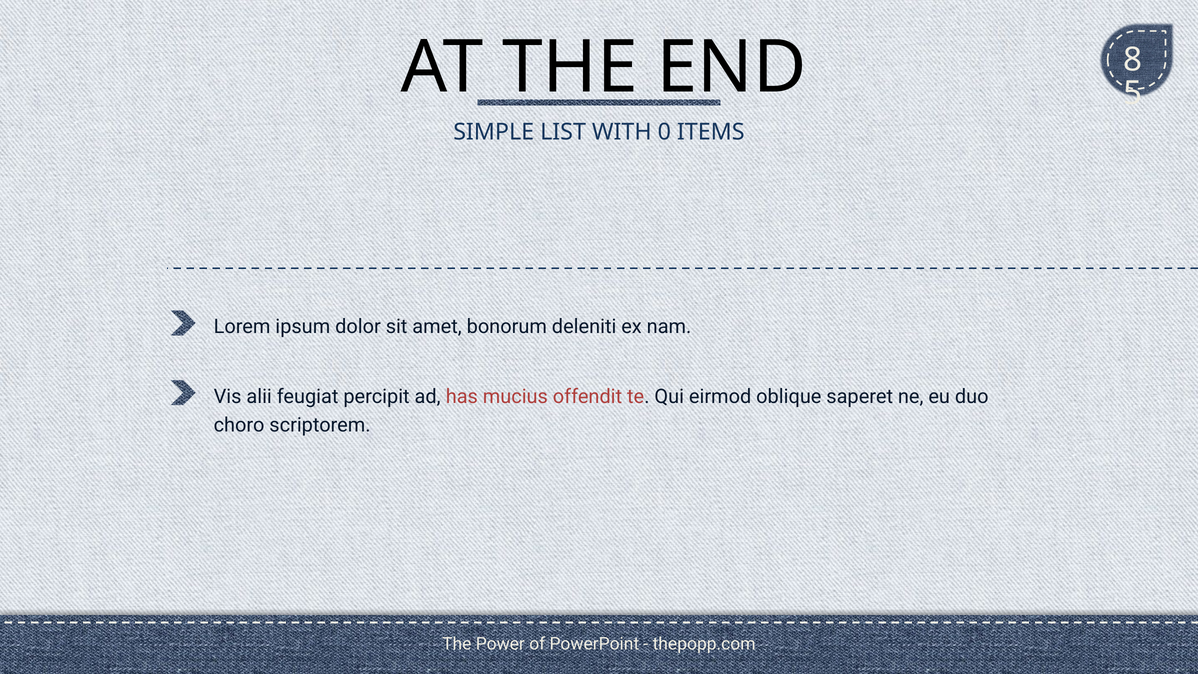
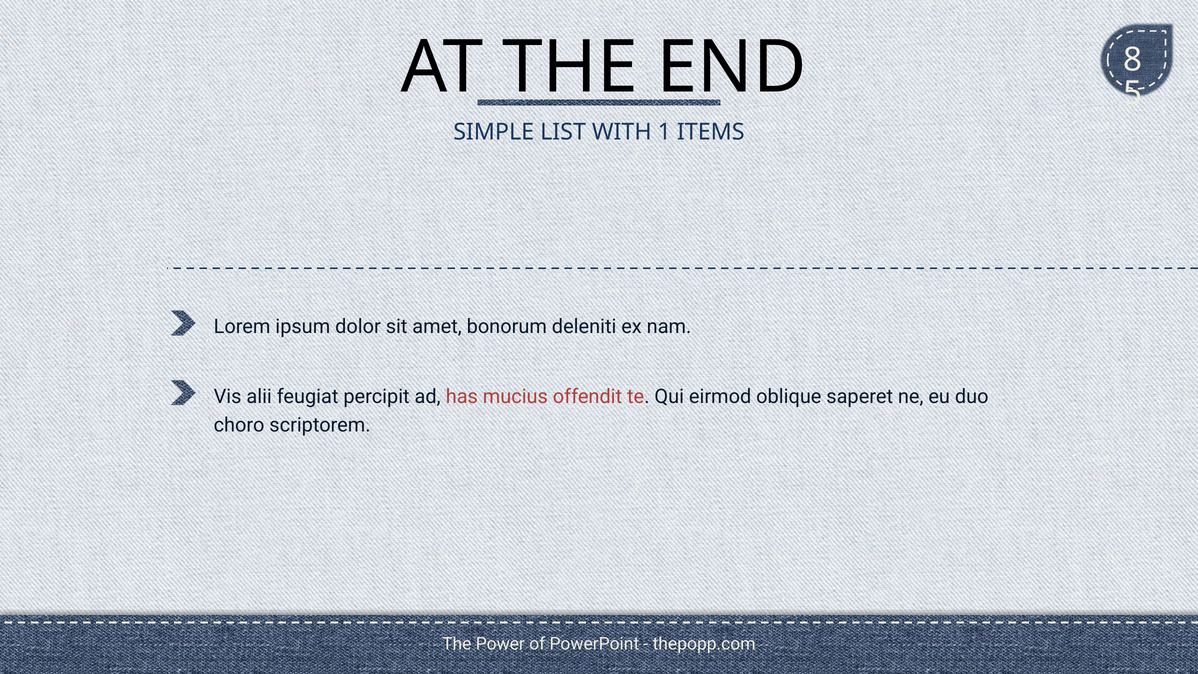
0: 0 -> 1 (664, 132)
